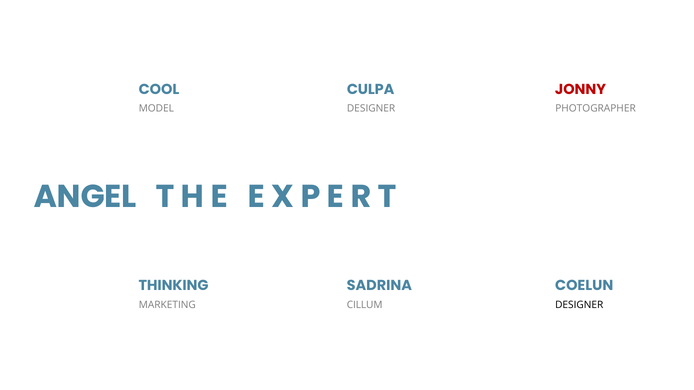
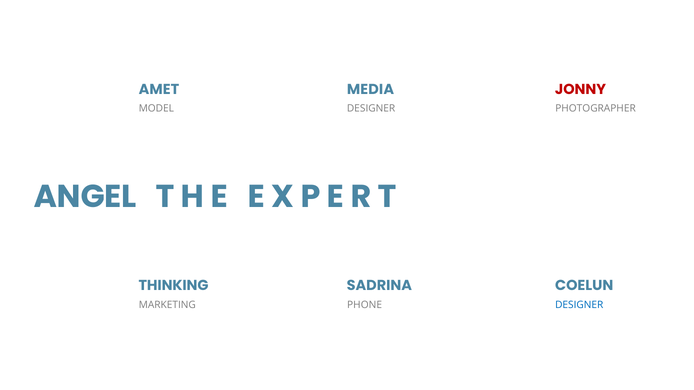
COOL: COOL -> AMET (159, 89)
CULPA: CULPA -> MEDIA (370, 89)
CILLUM: CILLUM -> PHONE (365, 305)
DESIGNER colour: black -> blue (579, 305)
